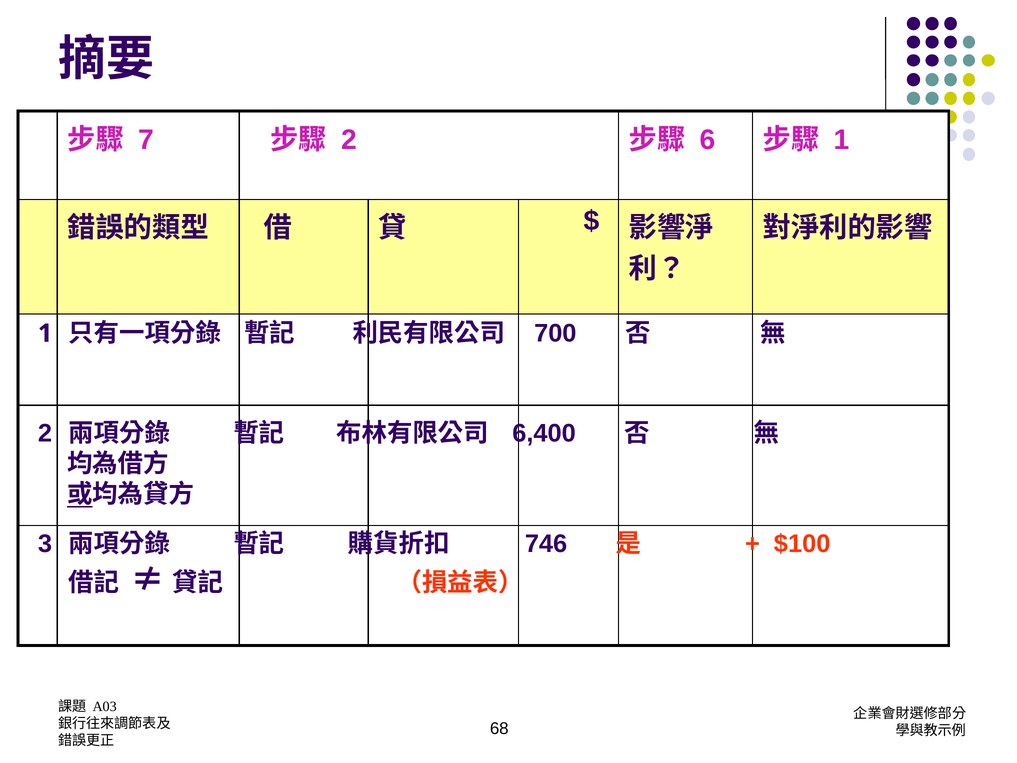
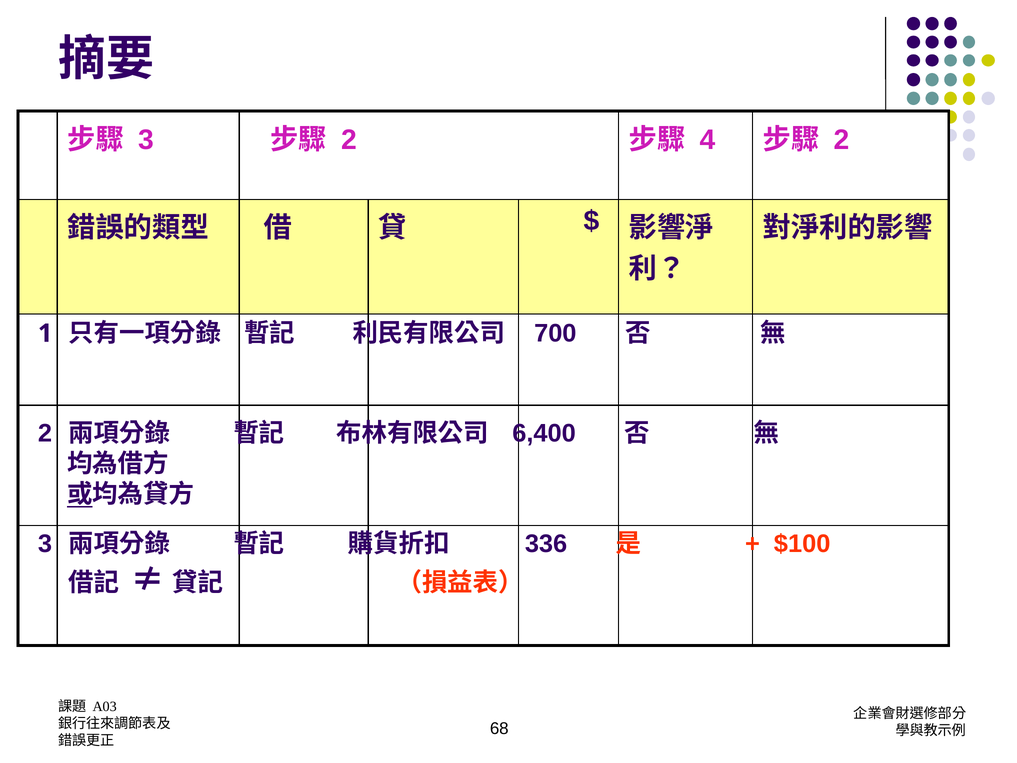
7: 7 -> 3 (146, 140)
6: 6 -> 4 (708, 140)
1: 1 -> 2 (842, 140)
746: 746 -> 336 (546, 544)
